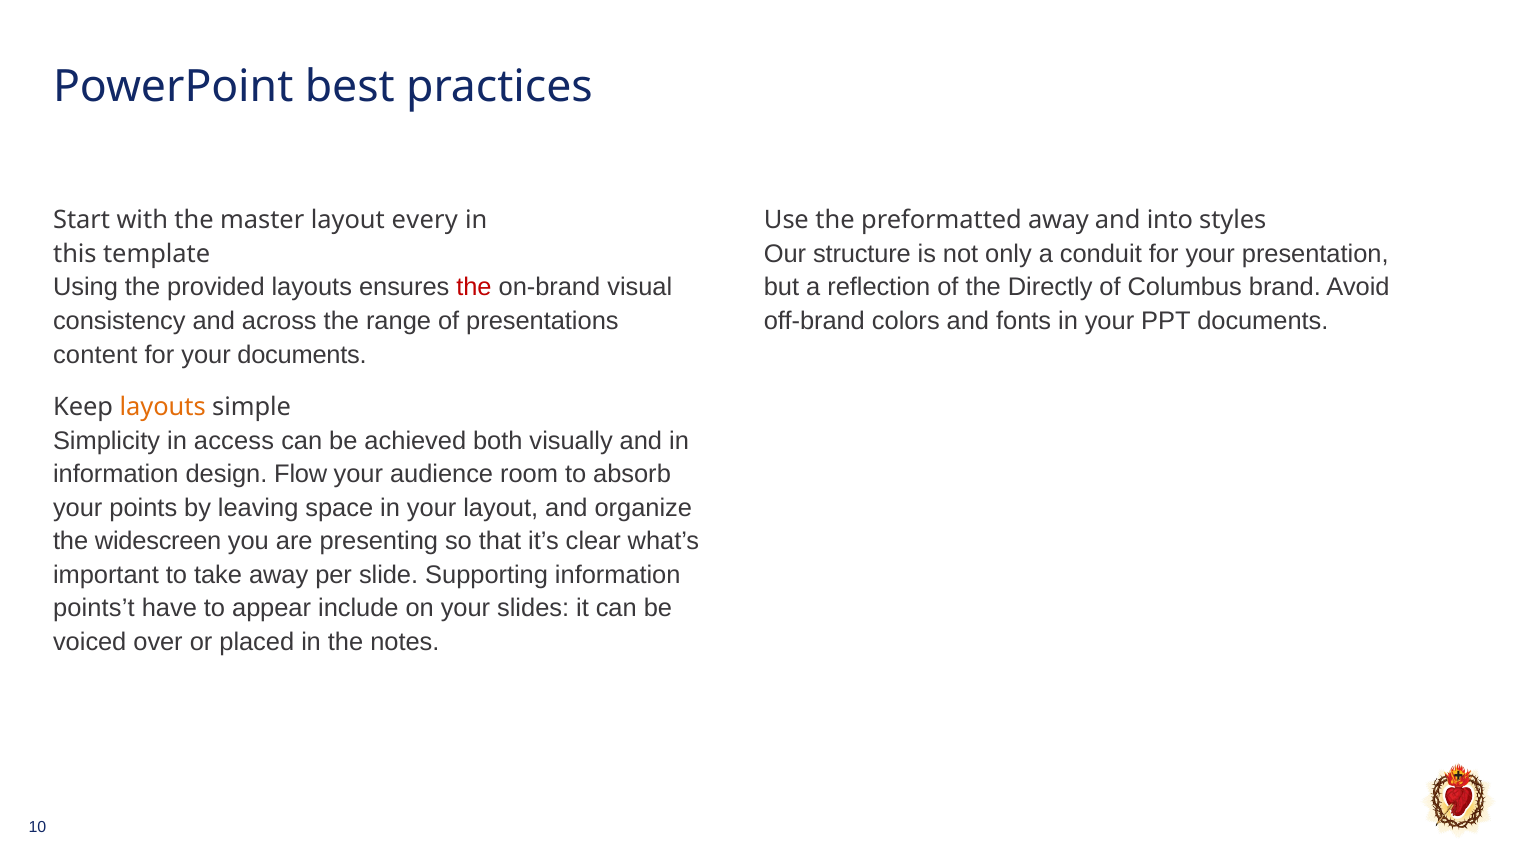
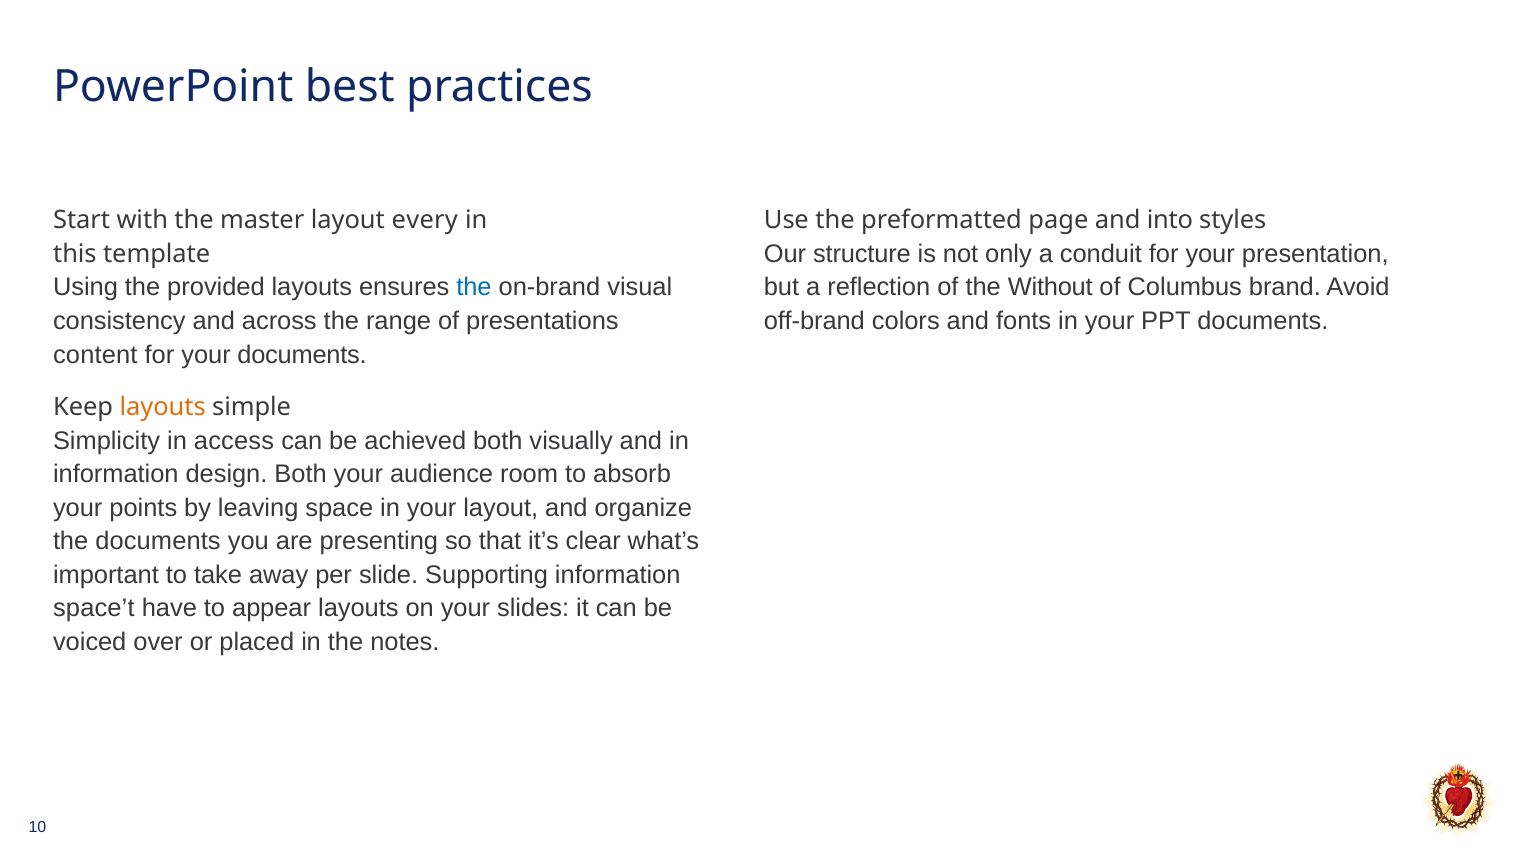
preformatted away: away -> page (1058, 221)
the colour: red -> blue (474, 288)
Directly: Directly -> Without (1050, 288)
design Flow: Flow -> Both (301, 475)
the widescreen: widescreen -> documents (158, 542)
points’t: points’t -> space’t (94, 609)
appear include: include -> layouts (358, 609)
